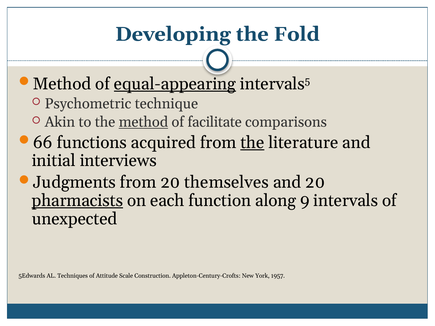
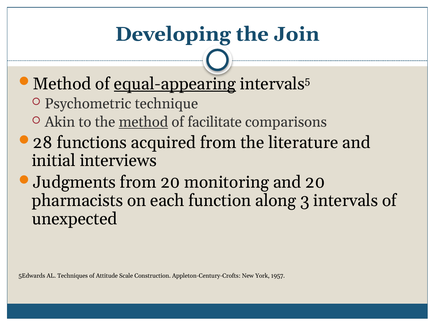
Fold: Fold -> Join (297, 34)
66: 66 -> 28 (43, 143)
the underline: present -> none (252, 143)
themselves: themselves -> monitoring (227, 183)
pharmacists underline: present -> none (77, 201)
9: 9 -> 3 (305, 201)
